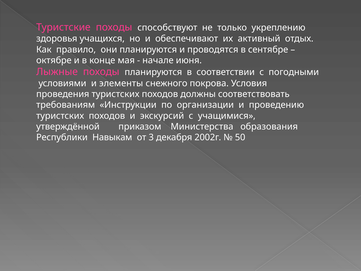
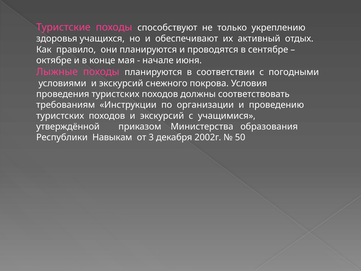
условиями и элементы: элементы -> экскурсий (121, 83)
